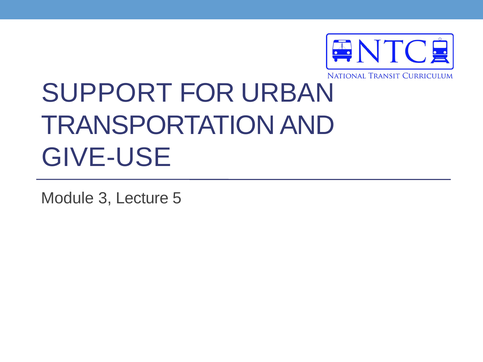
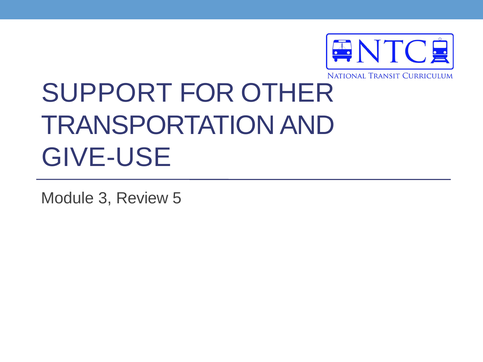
URBAN: URBAN -> OTHER (288, 93)
Lecture: Lecture -> Review (142, 198)
